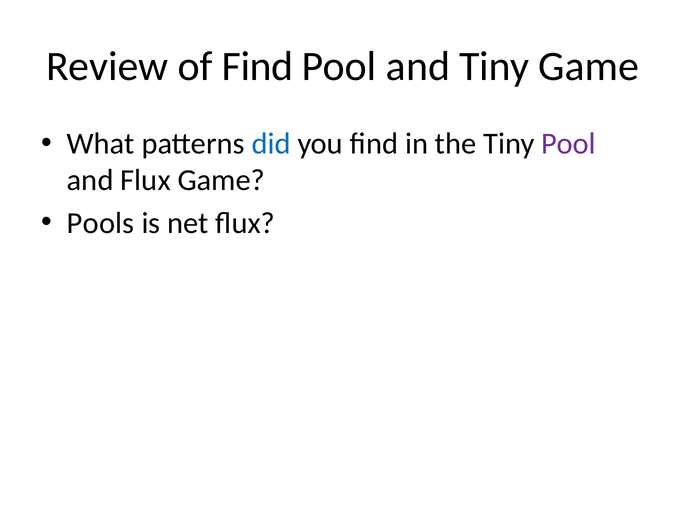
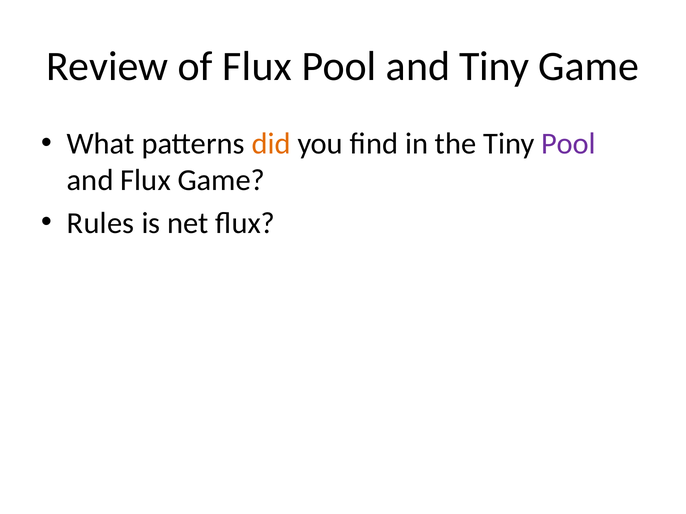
of Find: Find -> Flux (257, 66)
did colour: blue -> orange (271, 144)
Pools: Pools -> Rules (101, 223)
